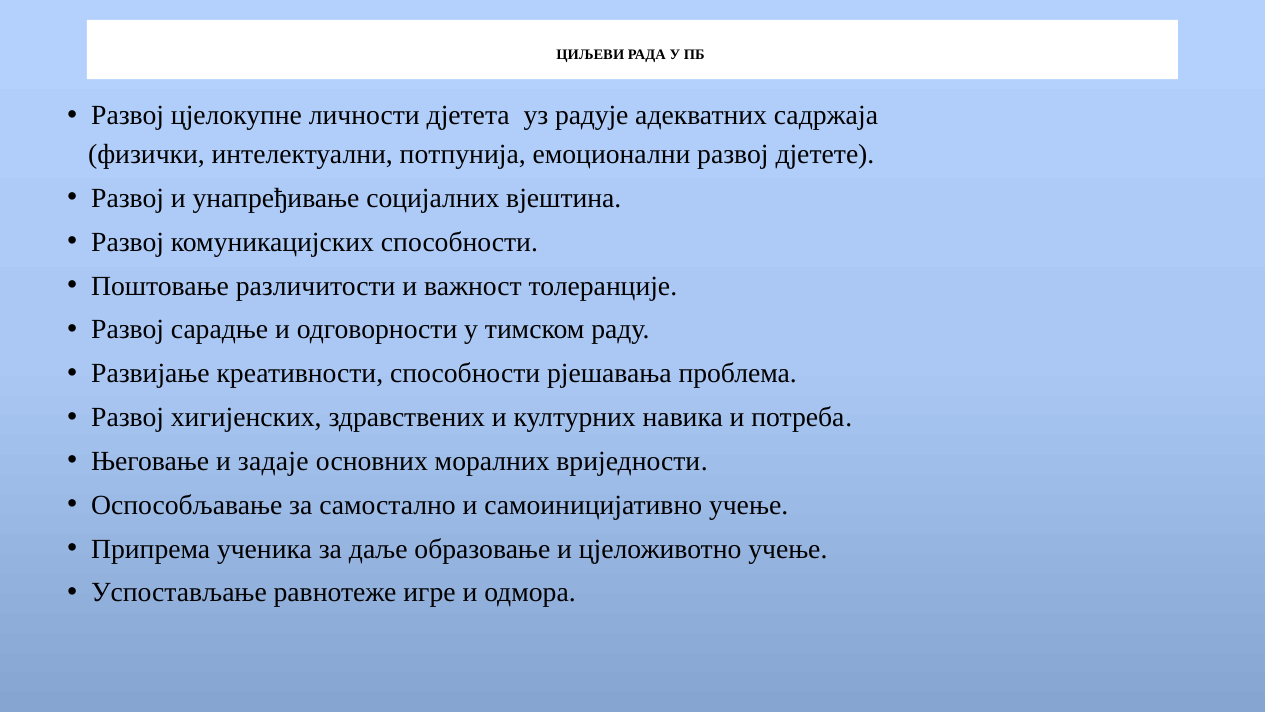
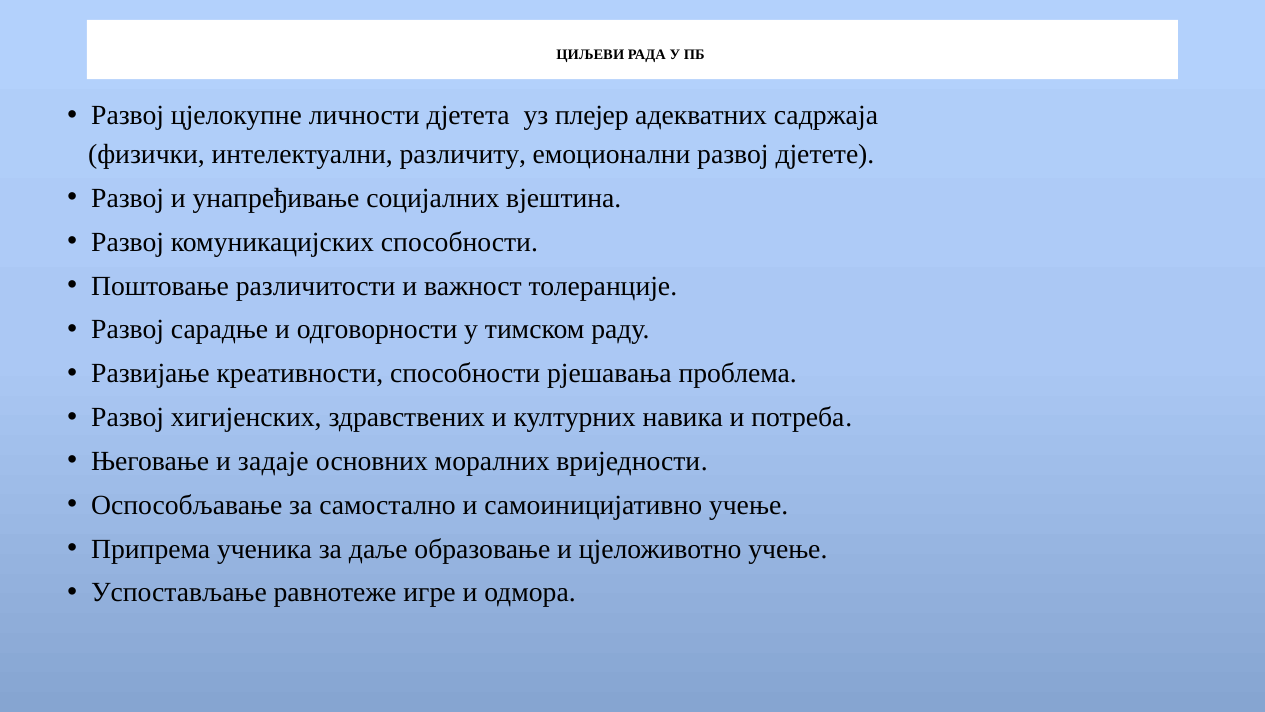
радује: радује -> плејер (592, 116)
потпунија: потпунија -> различиту (463, 154)
